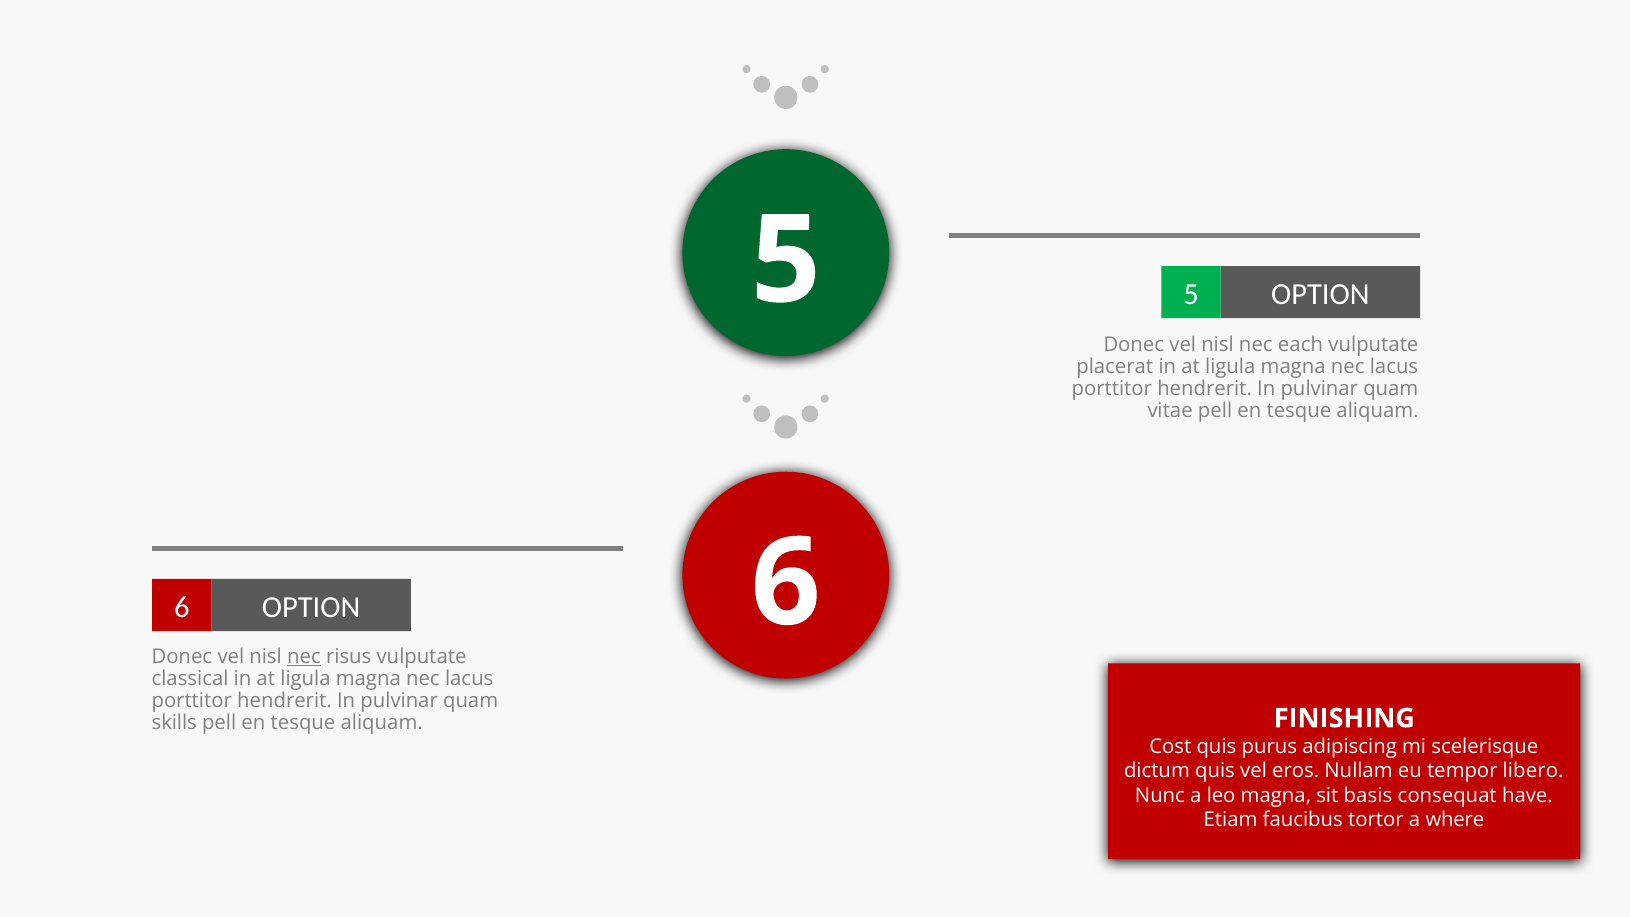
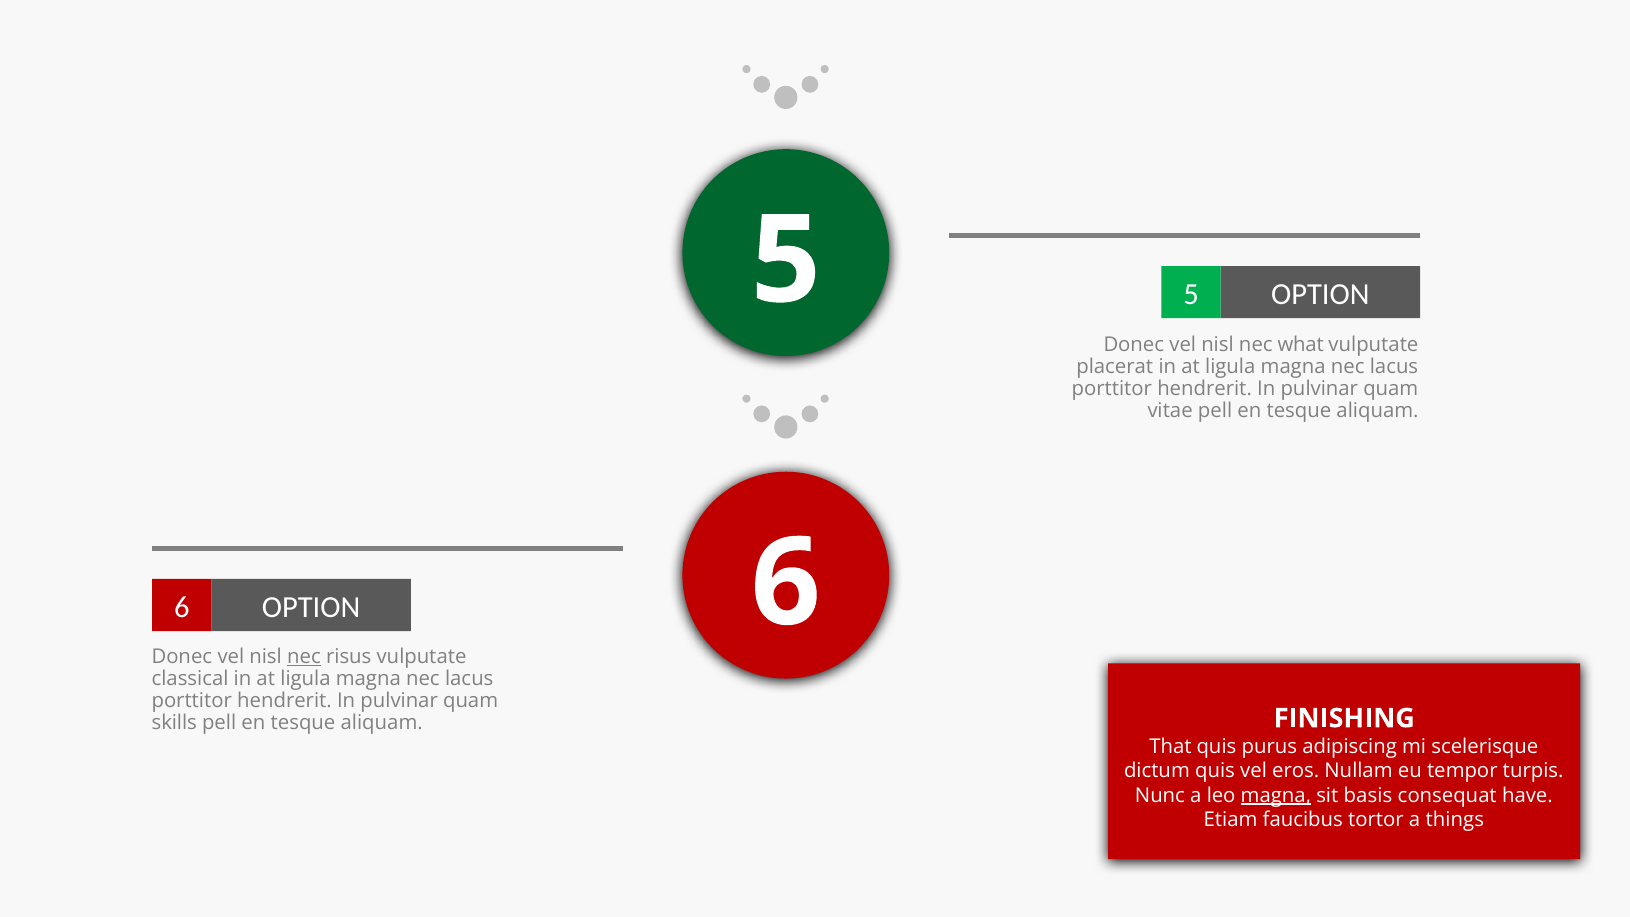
each: each -> what (1301, 345)
Cost: Cost -> That (1170, 746)
libero: libero -> turpis (1533, 771)
magna underline: none -> present (1276, 795)
where: where -> things (1455, 820)
